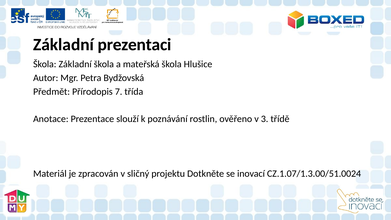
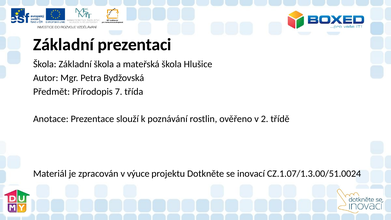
3: 3 -> 2 (265, 119)
sličný: sličný -> výuce (138, 174)
